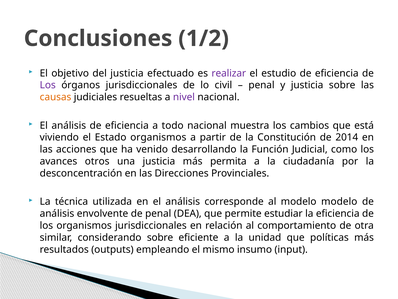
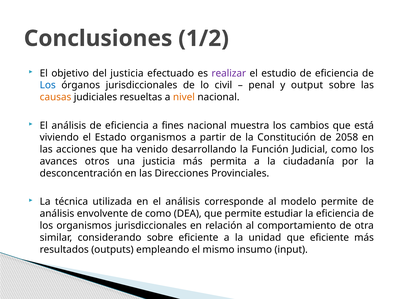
Los colour: purple -> blue (48, 85)
y justicia: justicia -> output (307, 85)
nivel colour: purple -> orange (184, 97)
todo: todo -> fines (173, 125)
2014: 2014 -> 2058 (347, 137)
modelo modelo: modelo -> permite (339, 201)
de penal: penal -> como (158, 213)
que políticas: políticas -> eficiente (329, 237)
